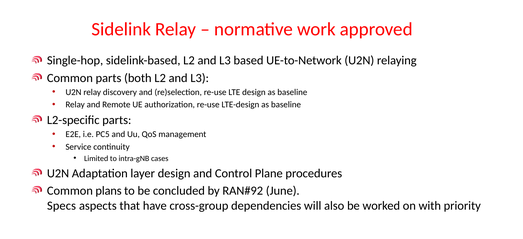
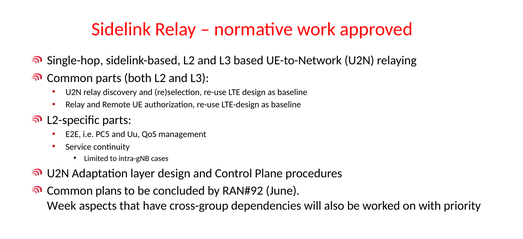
Specs: Specs -> Week (62, 206)
